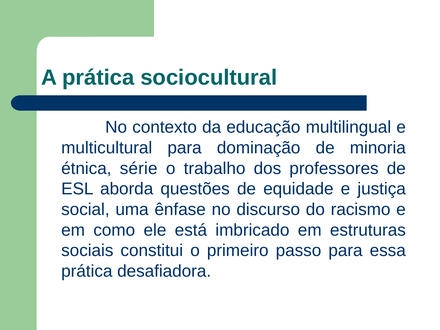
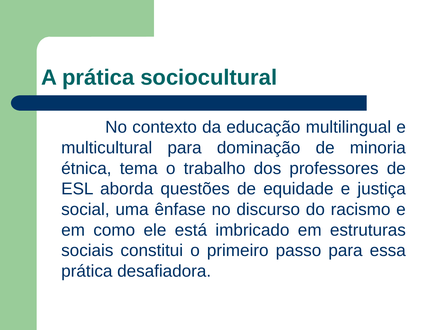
série: série -> tema (139, 168)
